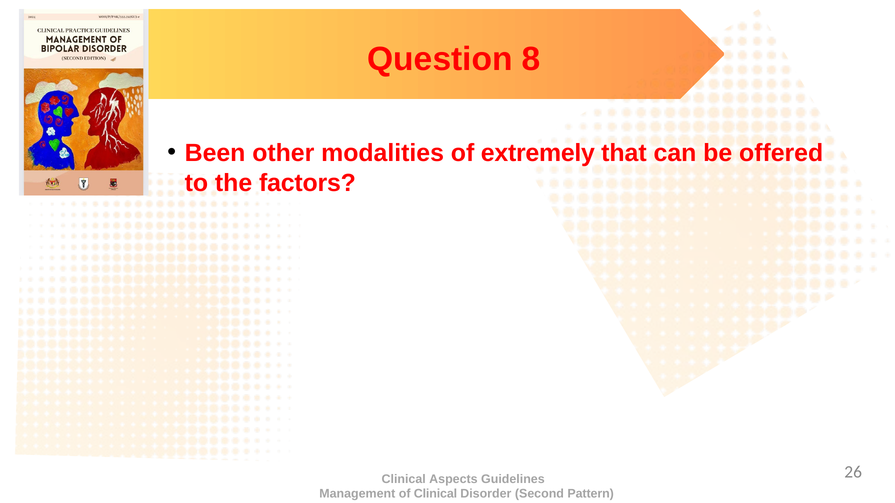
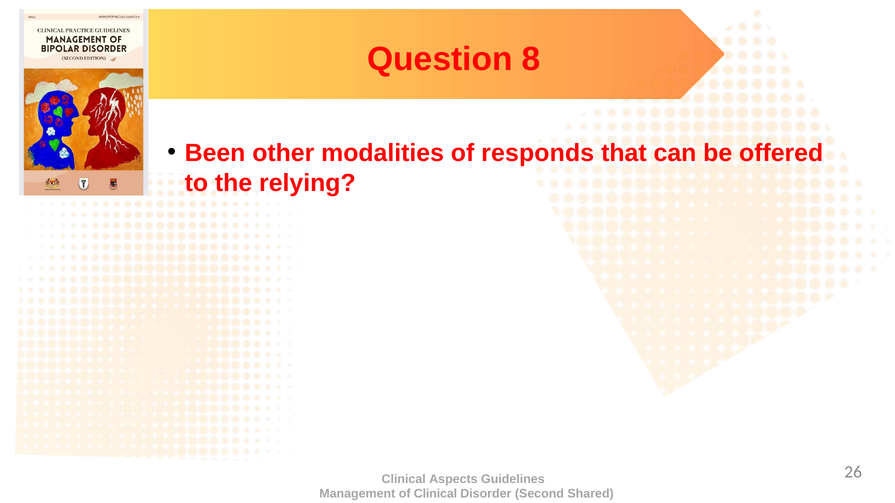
extremely: extremely -> responds (538, 153)
factors: factors -> relying (307, 183)
Pattern: Pattern -> Shared (591, 494)
